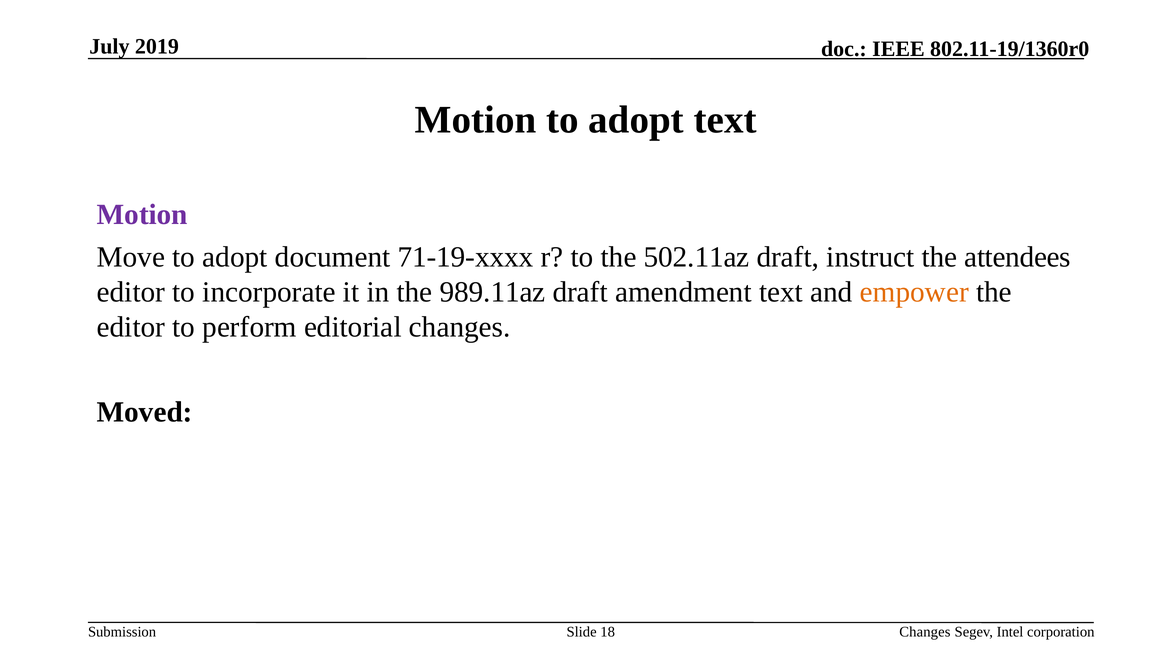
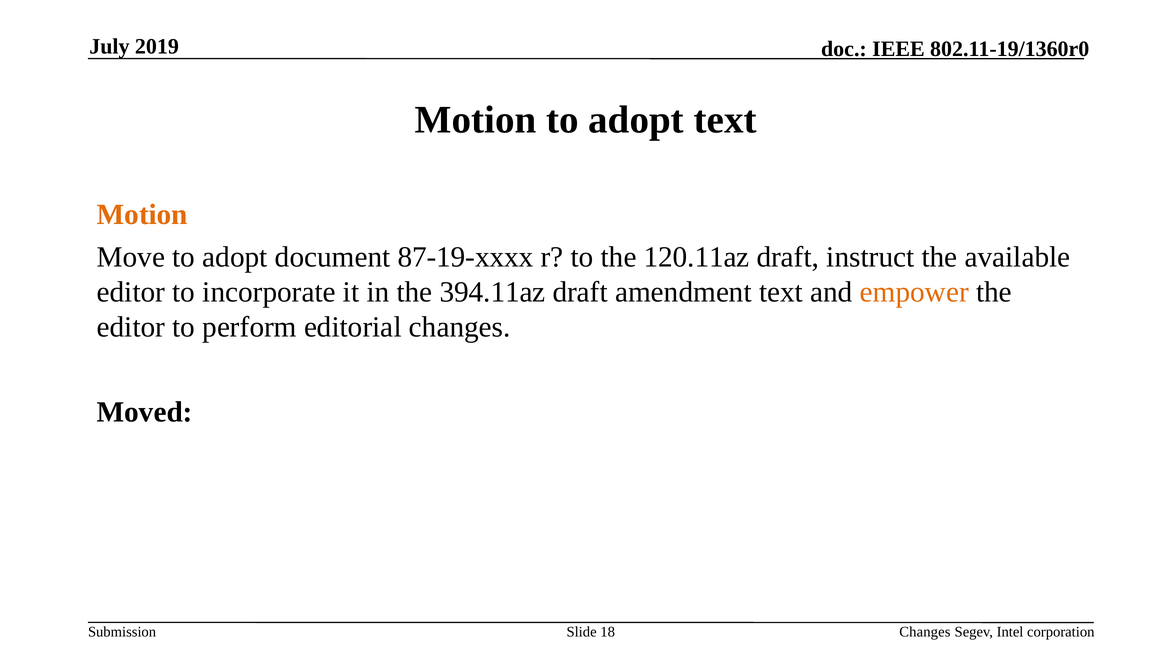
Motion colour: purple -> orange (142, 215)
71-19-xxxx: 71-19-xxxx -> 87-19-xxxx (466, 257)
502.11az: 502.11az -> 120.11az (697, 257)
attendees: attendees -> available (1017, 257)
989.11az: 989.11az -> 394.11az (493, 292)
